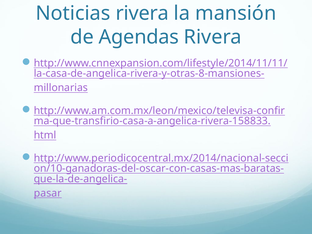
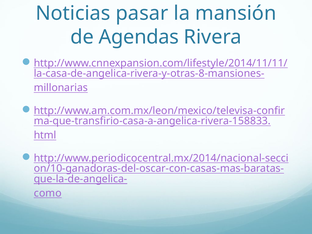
Noticias rivera: rivera -> pasar (142, 13)
pasar: pasar -> como (48, 193)
